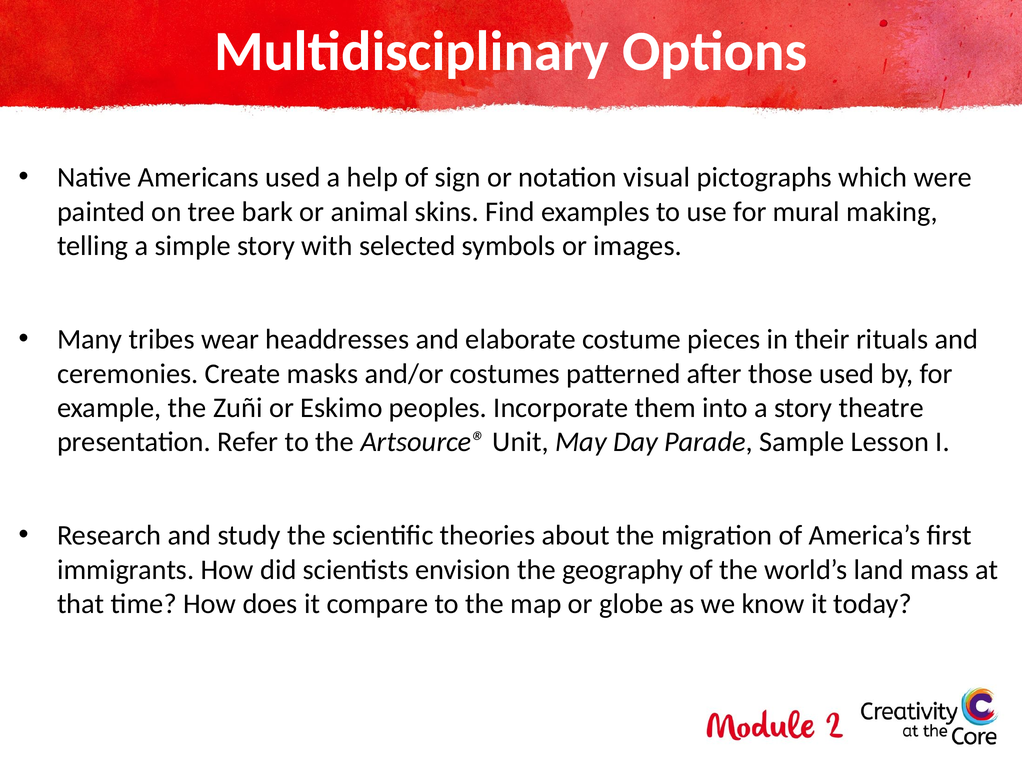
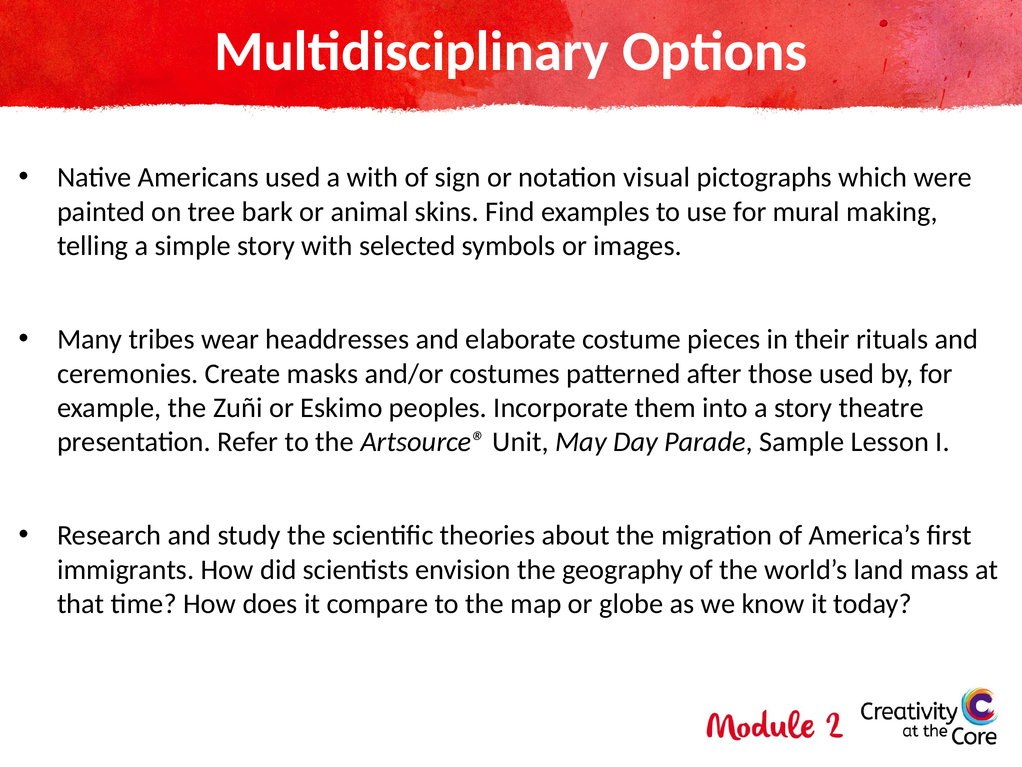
a help: help -> with (373, 177)
